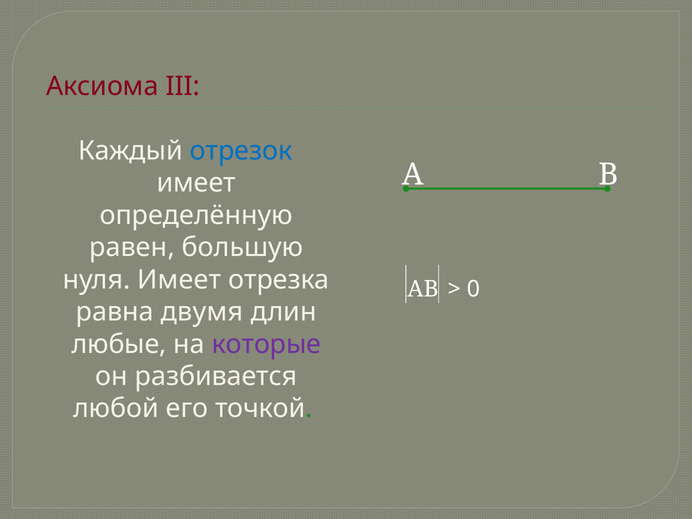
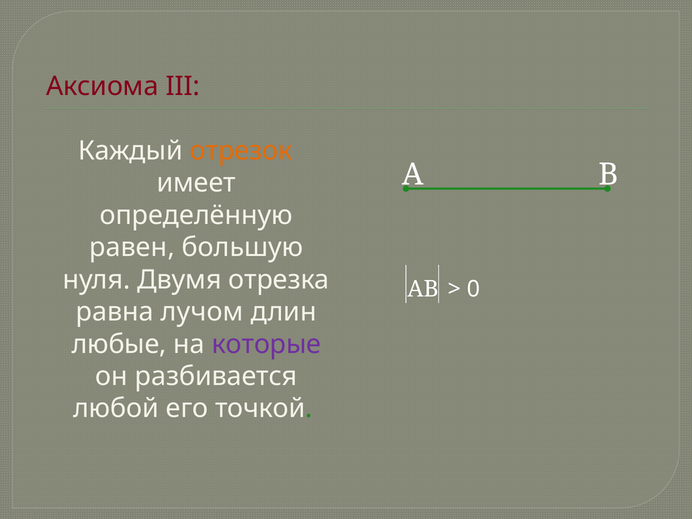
отрезок colour: blue -> orange (241, 151)
нуля Имеет: Имеет -> Двумя (179, 280)
двумя: двумя -> лучом (202, 312)
